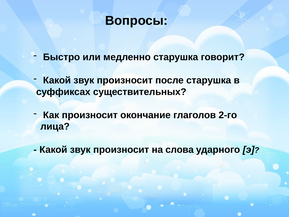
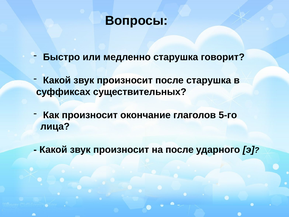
2-го: 2-го -> 5-го (228, 115)
на слова: слова -> после (180, 150)
